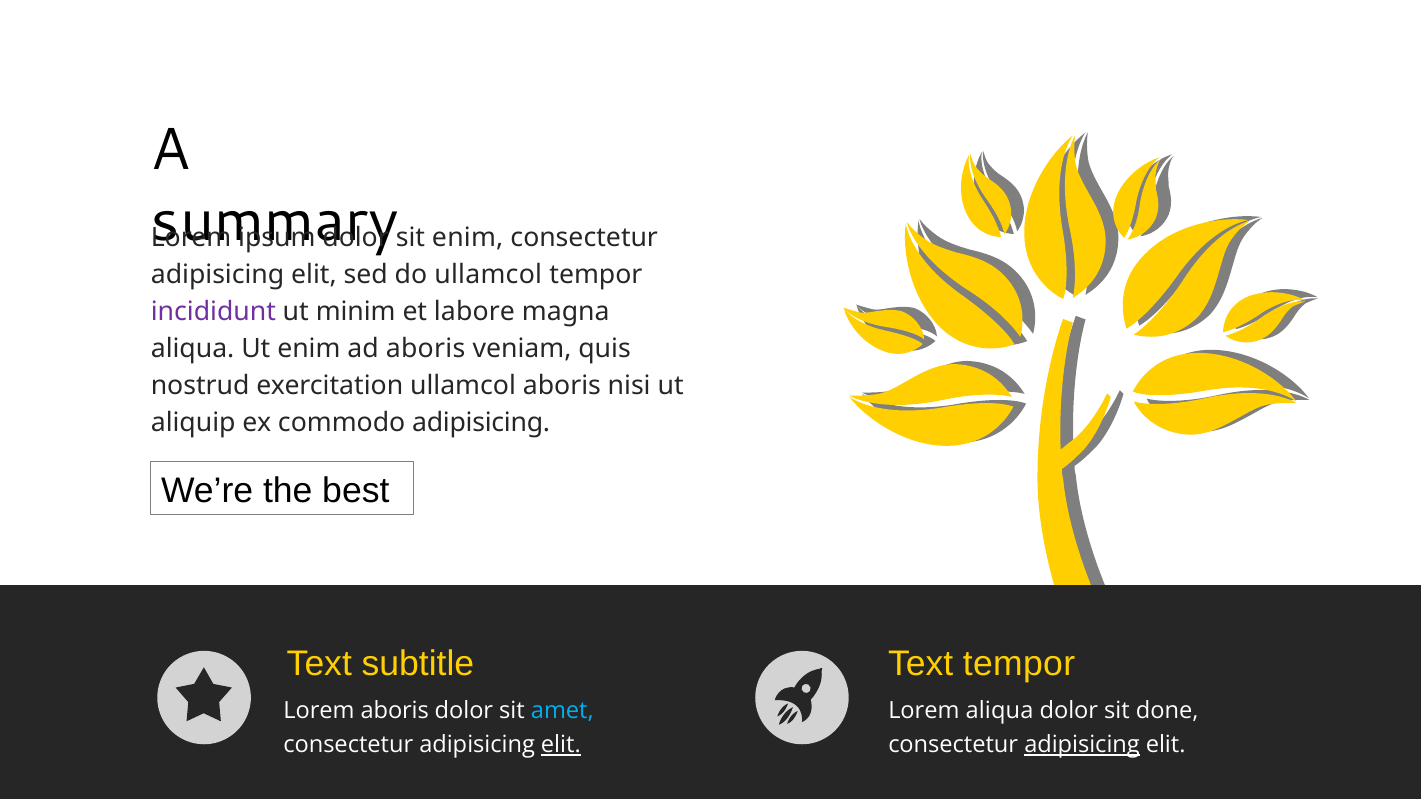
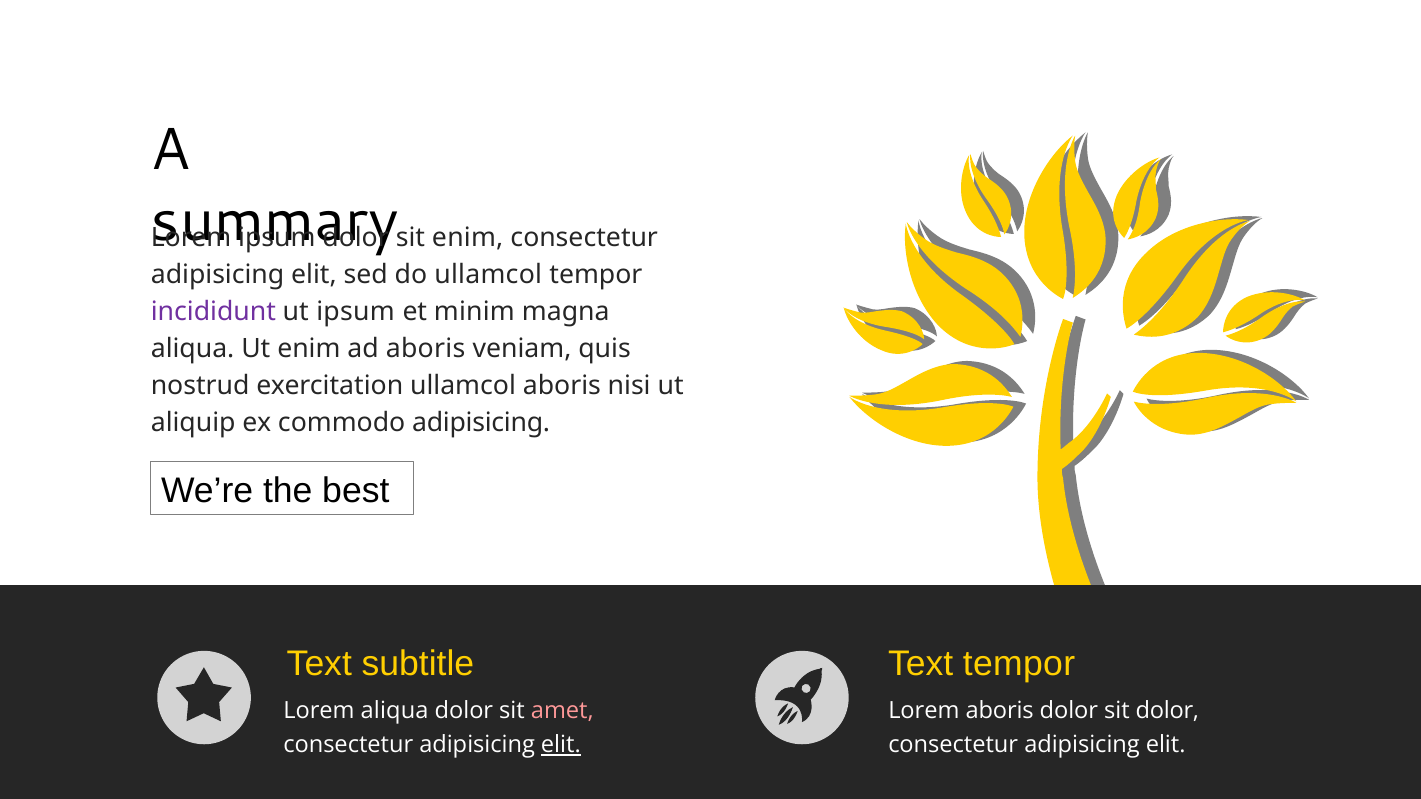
ut minim: minim -> ipsum (356, 312)
labore: labore -> minim (474, 312)
Lorem aboris: aboris -> aliqua (395, 711)
amet colour: light blue -> pink (562, 711)
Lorem aliqua: aliqua -> aboris (1000, 711)
sit done: done -> dolor (1167, 711)
adipisicing underline: present -> none (1082, 745)
